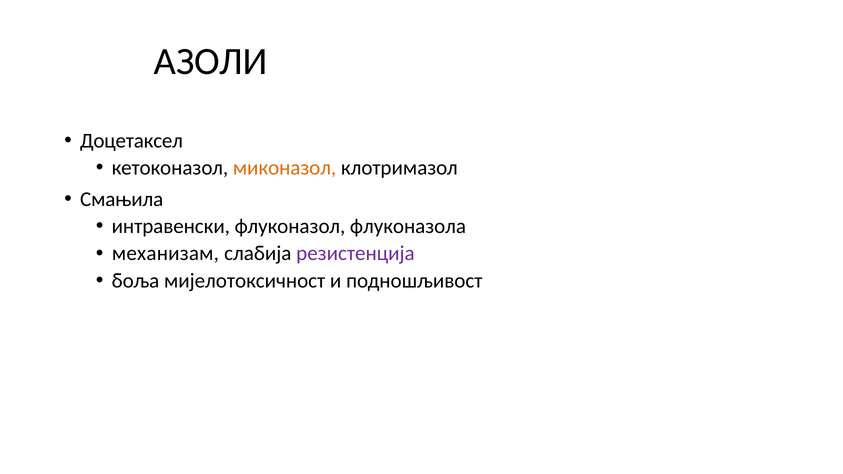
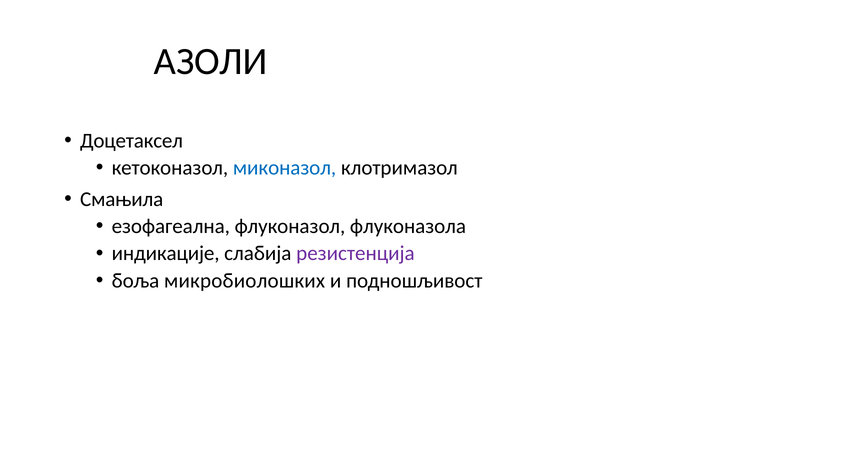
миконазол colour: orange -> blue (285, 168)
интравенски: интравенски -> езофагеална (171, 226)
механизам: механизам -> индикације (166, 254)
мијелотоксичност: мијелотоксичност -> микробиолошких (245, 281)
